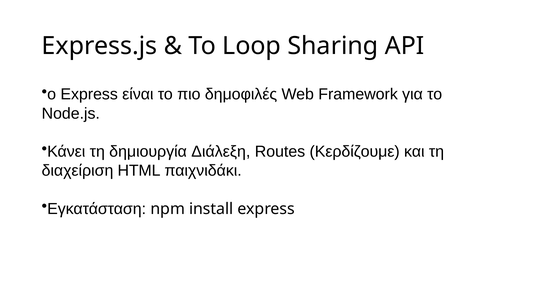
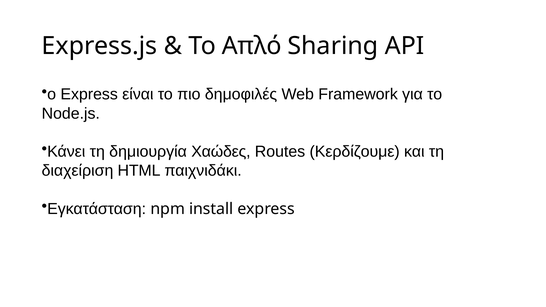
Loop: Loop -> Απλό (252, 46)
Διάλεξη: Διάλεξη -> Χαώδες (221, 152)
